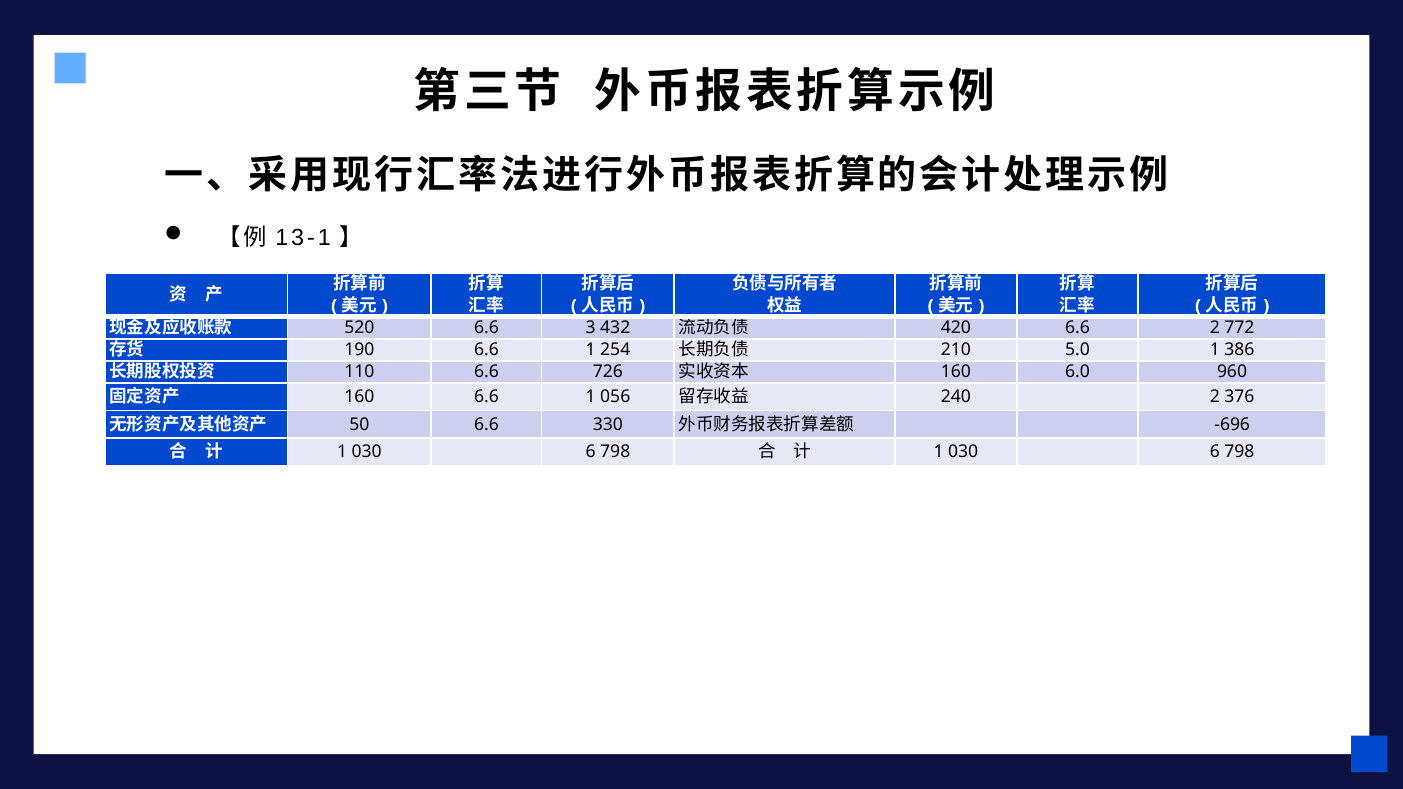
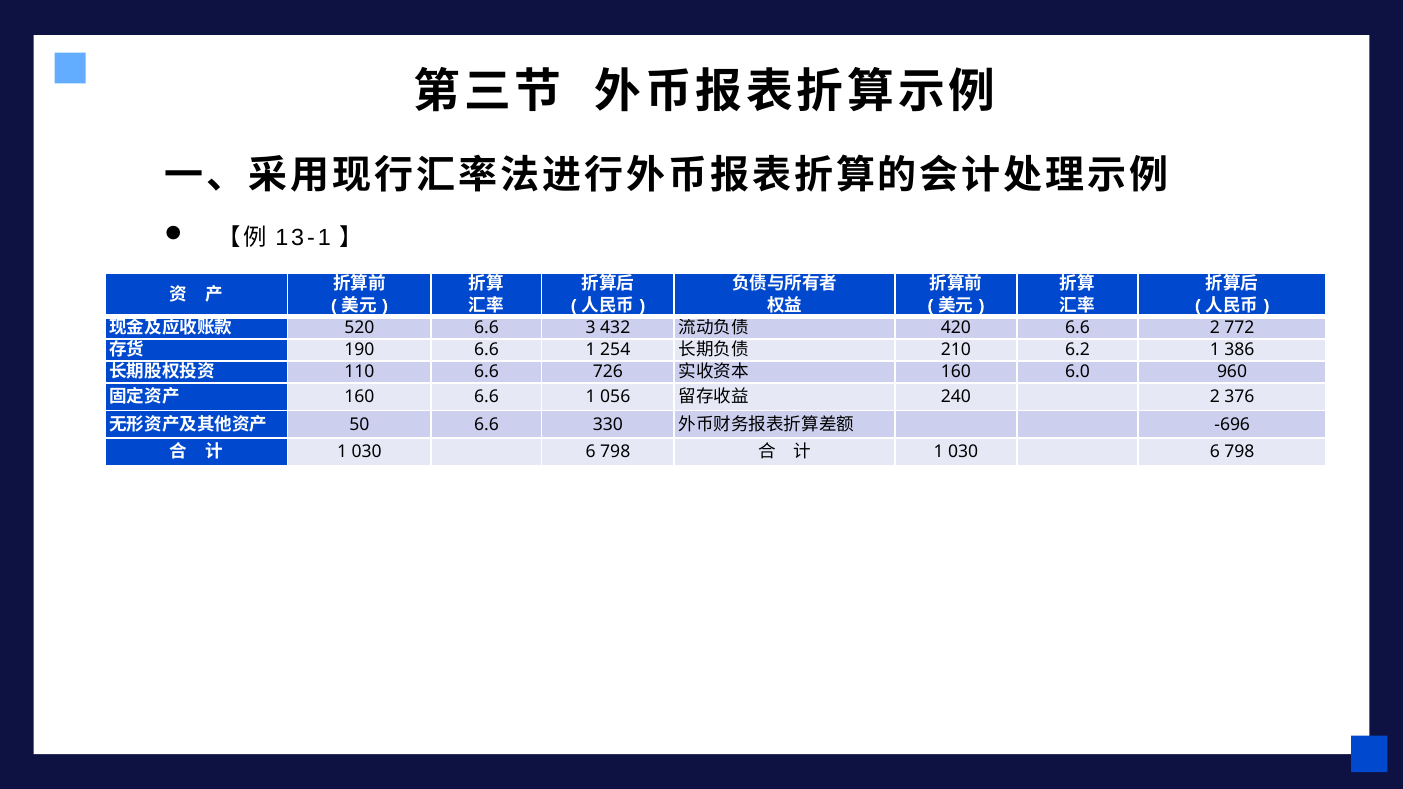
5.0: 5.0 -> 6.2 (1078, 350)
